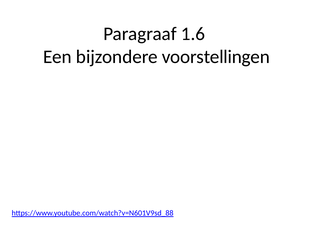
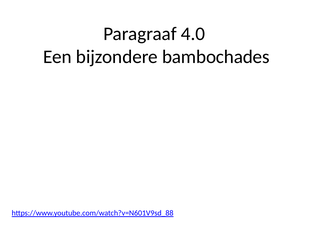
1.6: 1.6 -> 4.0 (193, 34)
voorstellingen: voorstellingen -> bambochades (216, 57)
